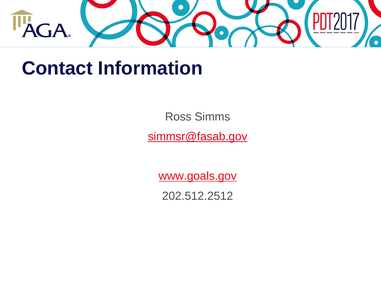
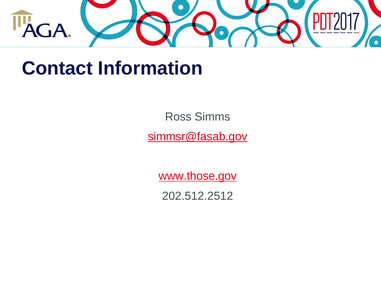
www.goals.gov: www.goals.gov -> www.those.gov (198, 176)
